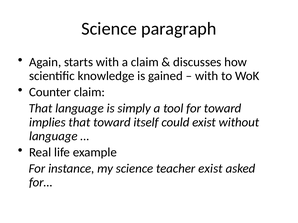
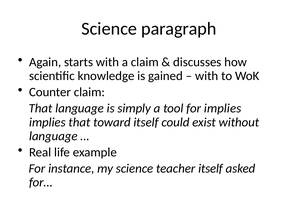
for toward: toward -> implies (223, 109)
teacher exist: exist -> itself (211, 169)
